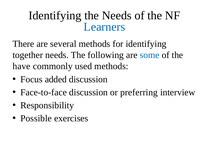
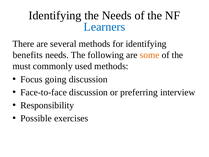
together: together -> benefits (28, 55)
some colour: blue -> orange (150, 55)
have: have -> must (22, 66)
added: added -> going (56, 79)
